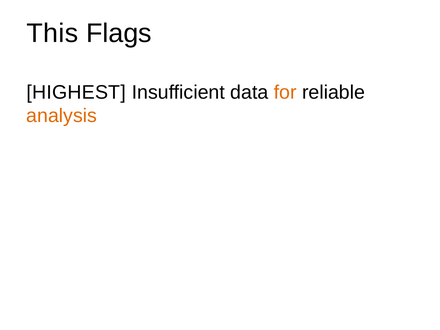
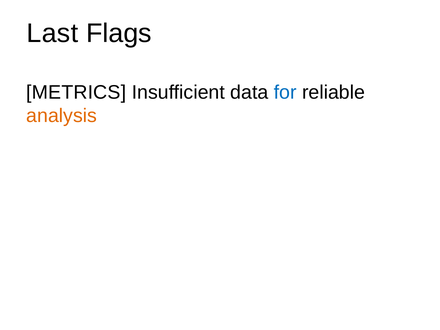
This: This -> Last (52, 33)
HIGHEST: HIGHEST -> METRICS (76, 92)
for colour: orange -> blue (285, 92)
